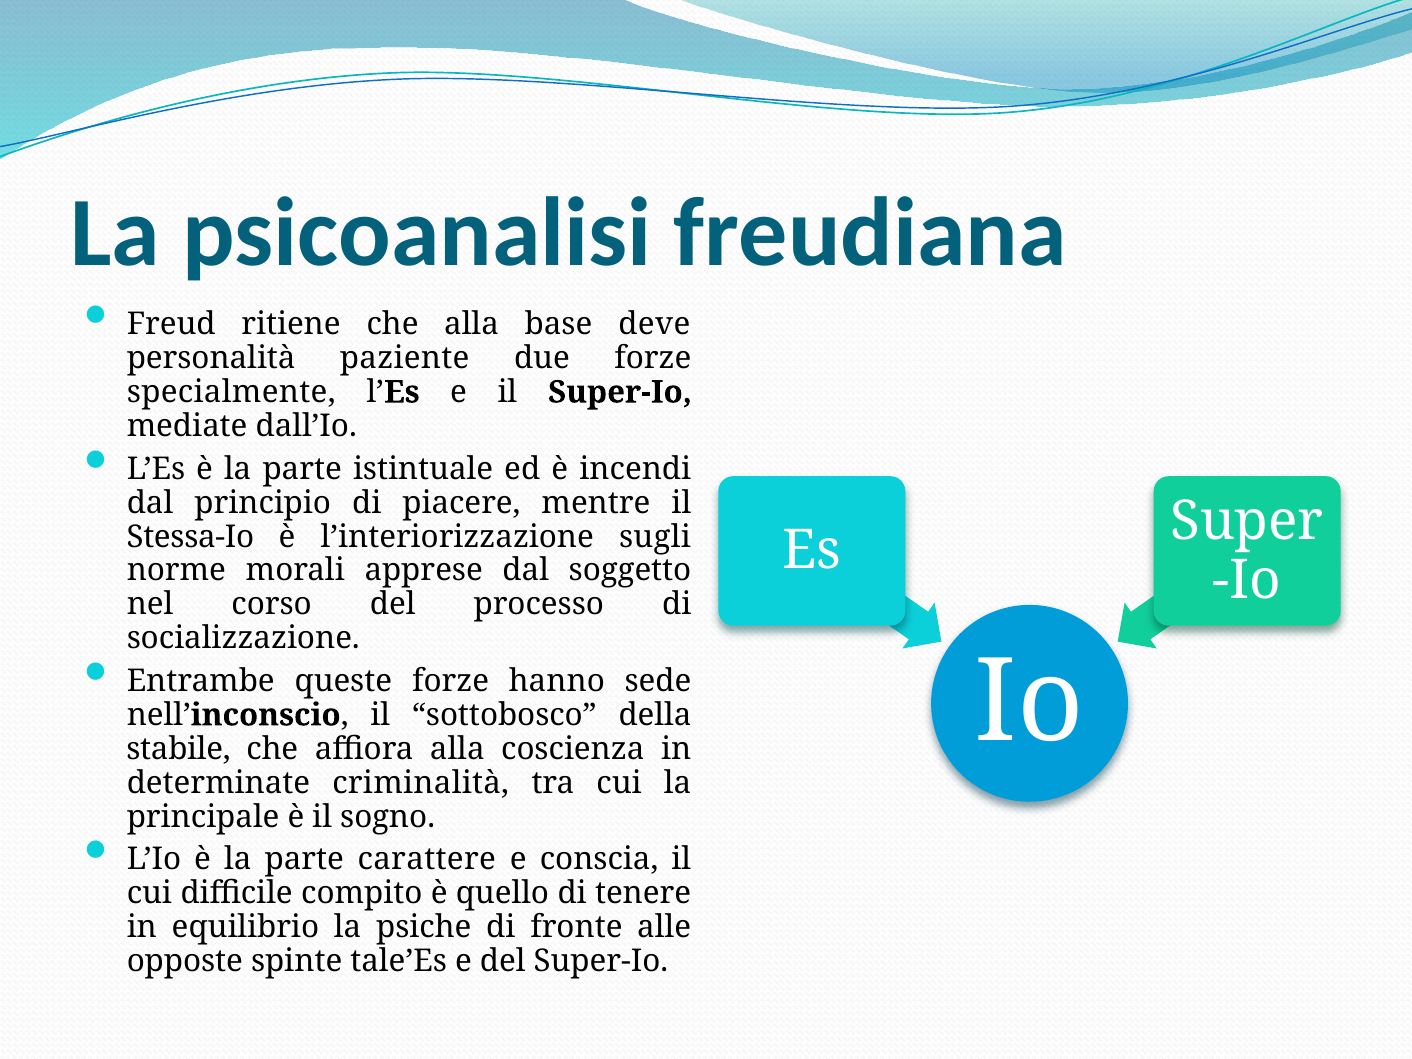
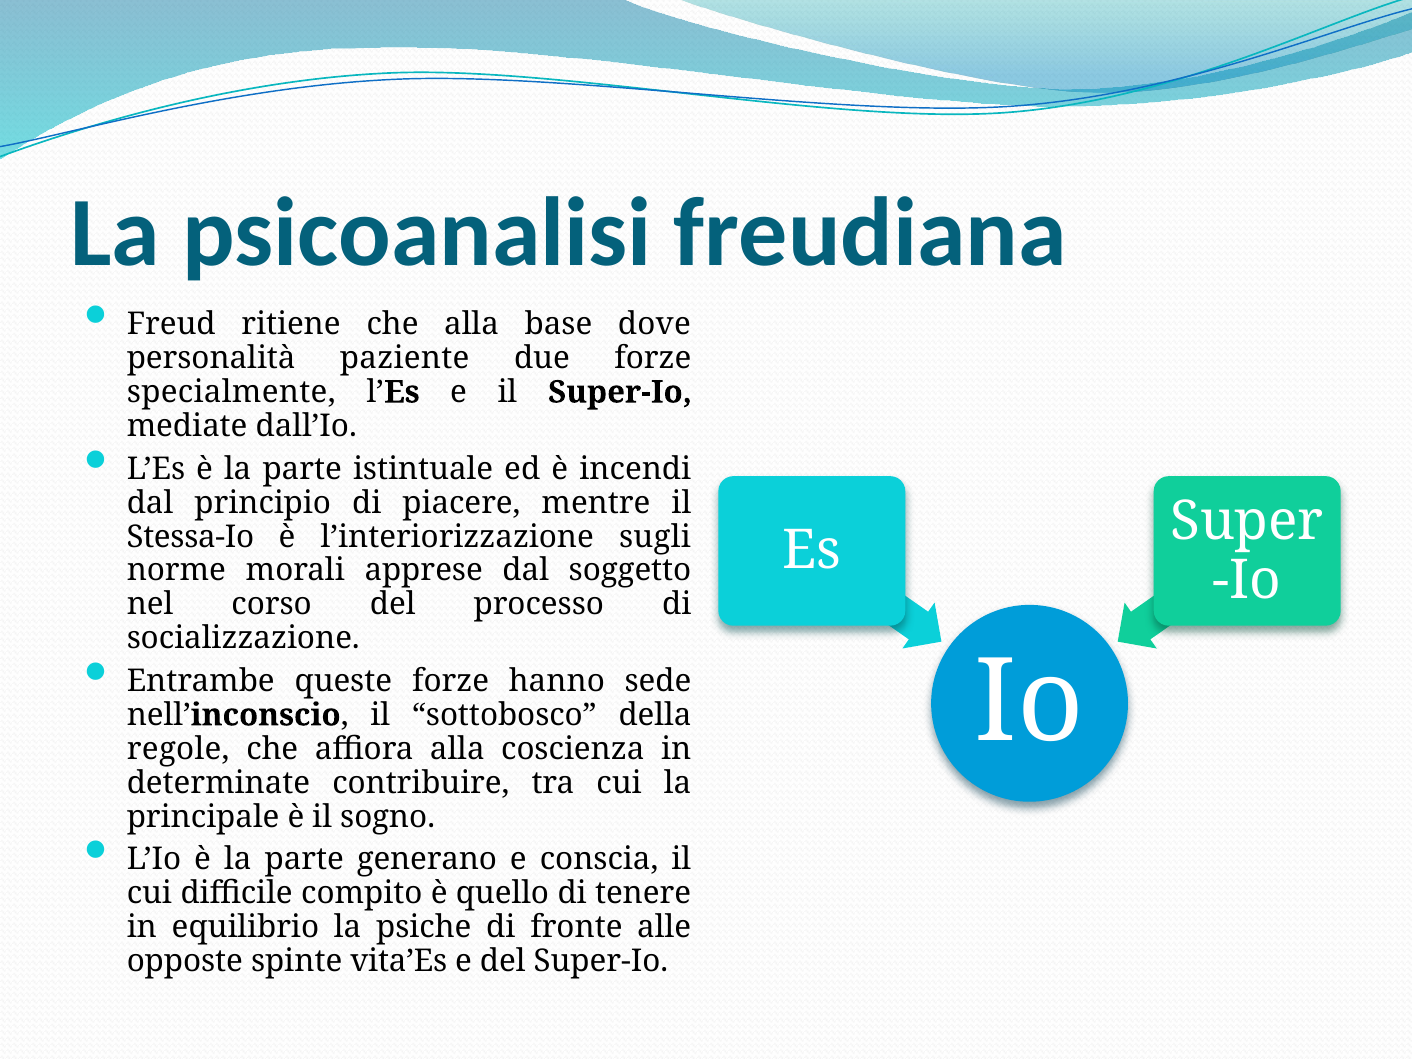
deve: deve -> dove (654, 324)
stabile: stabile -> regole (178, 749)
criminalità: criminalità -> contribuire (421, 783)
carattere: carattere -> generano (427, 860)
tale’Es: tale’Es -> vita’Es (399, 961)
